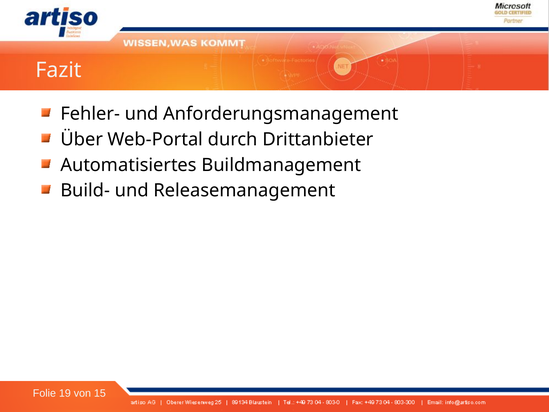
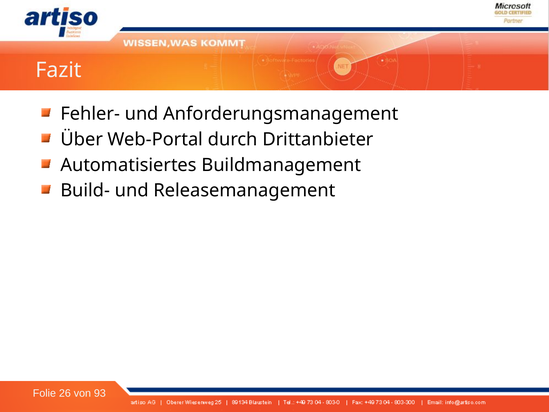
19: 19 -> 26 (65, 393)
15: 15 -> 93 (100, 393)
